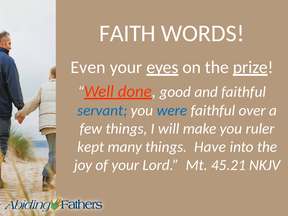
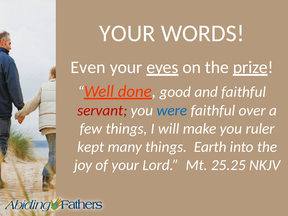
FAITH: FAITH -> YOUR (127, 33)
servant colour: blue -> red (102, 110)
Have: Have -> Earth (210, 147)
45.21: 45.21 -> 25.25 (228, 165)
